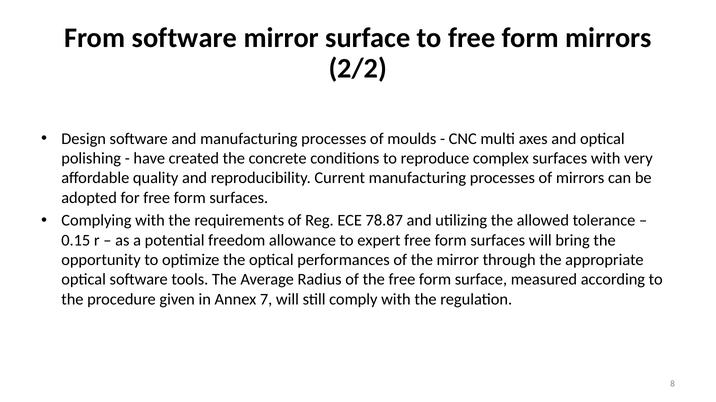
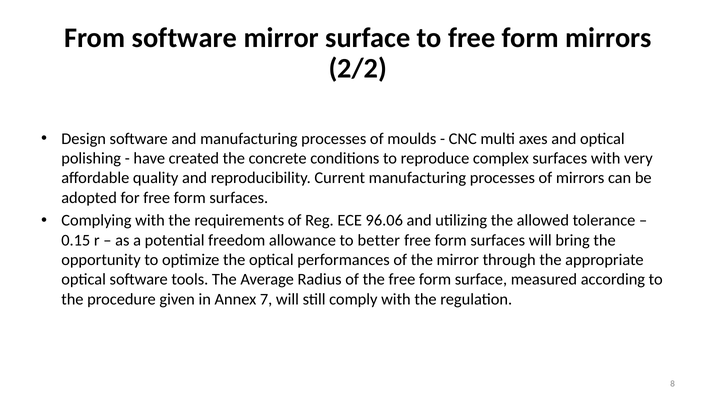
78.87: 78.87 -> 96.06 (384, 221)
expert: expert -> better (379, 241)
